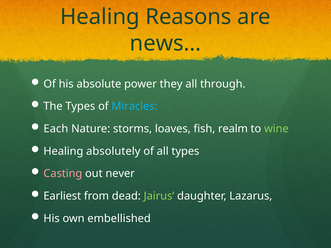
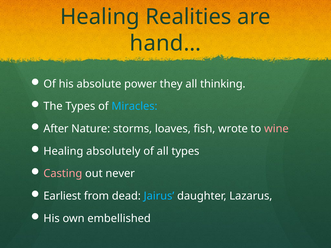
Reasons: Reasons -> Realities (189, 17)
news…: news… -> hand… (165, 43)
through: through -> thinking (223, 84)
Each: Each -> After (56, 129)
realm: realm -> wrote (233, 129)
wine colour: light green -> pink (276, 129)
Jairus colour: light green -> light blue (159, 196)
